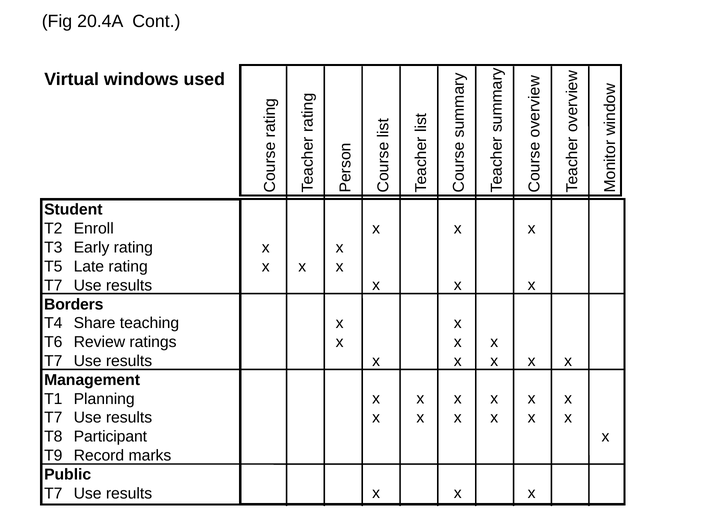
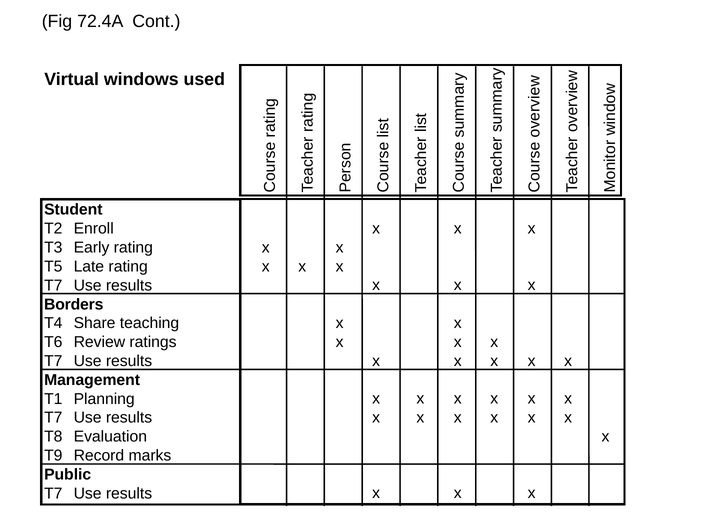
20.4A: 20.4A -> 72.4A (100, 21)
Participant: Participant -> Evaluation (110, 436)
